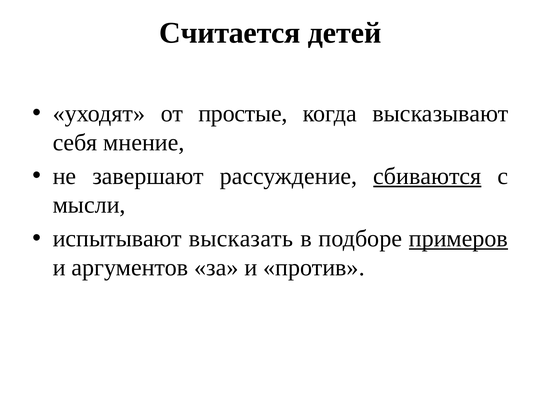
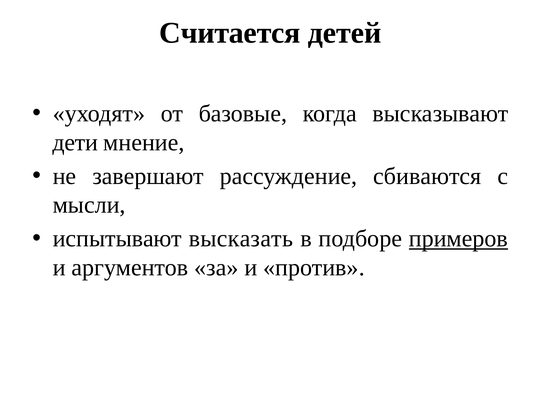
простые: простые -> базовые (243, 113)
себя: себя -> дети (75, 142)
сбиваются underline: present -> none (427, 176)
